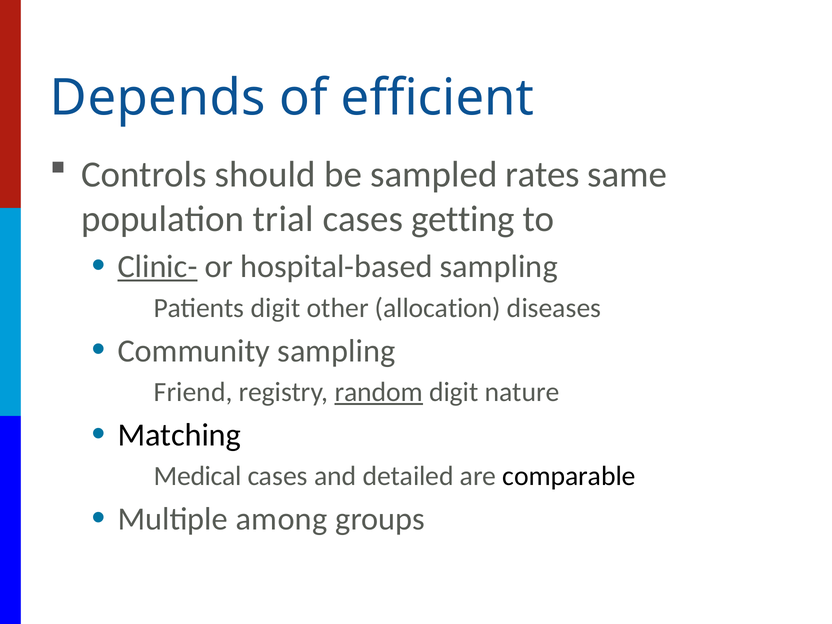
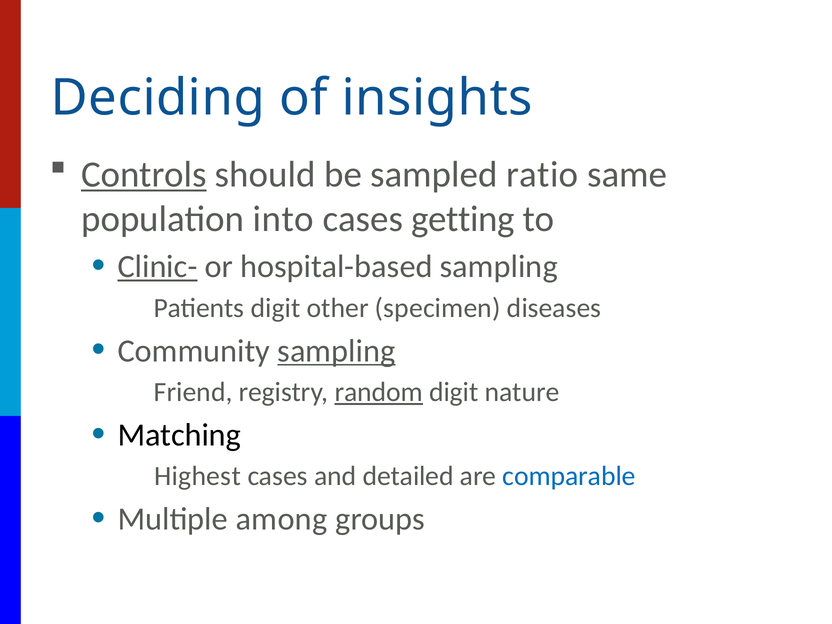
Depends: Depends -> Deciding (158, 98)
efficient: efficient -> insights (437, 98)
Controls underline: none -> present (144, 175)
rates: rates -> ratio (542, 175)
trial: trial -> into (283, 219)
allocation: allocation -> specimen (438, 308)
sampling underline: none -> present (336, 351)
Medical: Medical -> Highest (197, 476)
comparable colour: black -> blue (569, 476)
